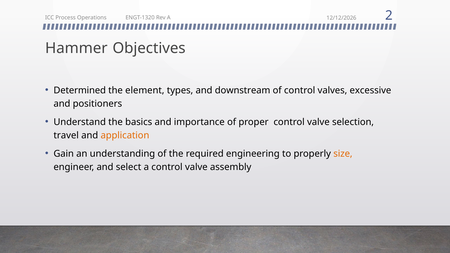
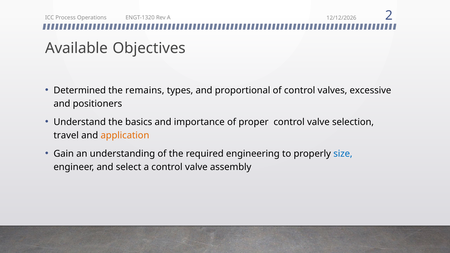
Hammer: Hammer -> Available (76, 48)
element: element -> remains (145, 90)
downstream: downstream -> proportional (243, 90)
size colour: orange -> blue (343, 154)
